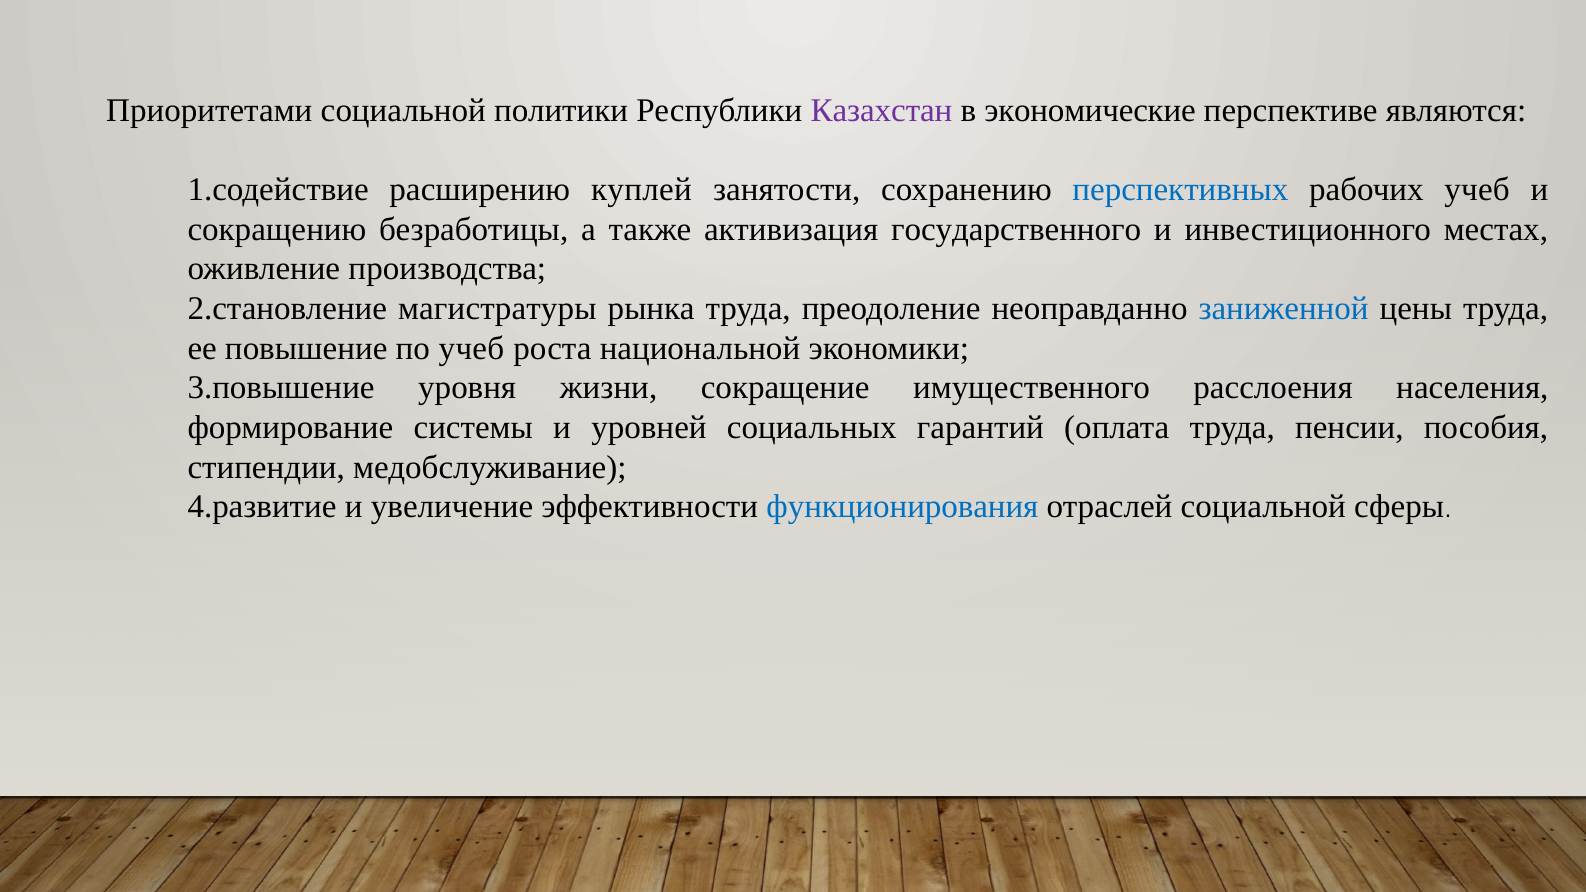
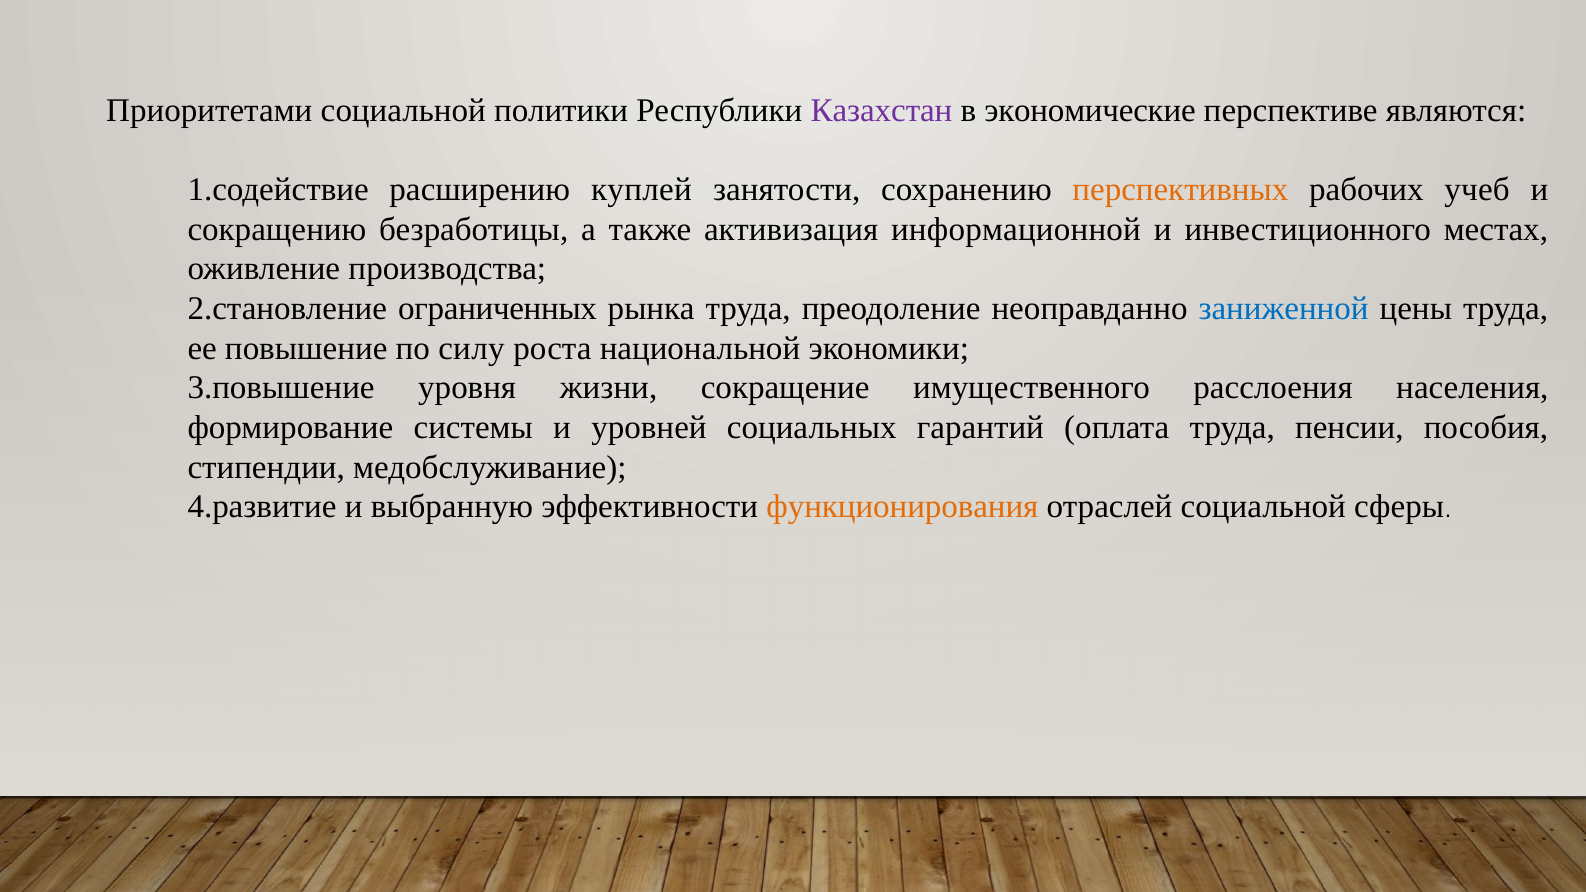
перспективных colour: blue -> orange (1180, 190)
государственного: государственного -> информационной (1016, 229)
магистратуры: магистратуры -> ограниченных (498, 309)
по учеб: учеб -> силу (471, 348)
увеличение: увеличение -> выбранную (452, 507)
функционирования colour: blue -> orange (902, 507)
